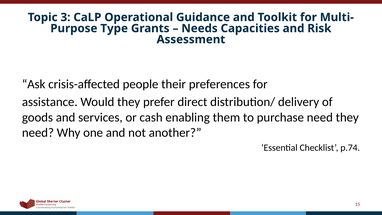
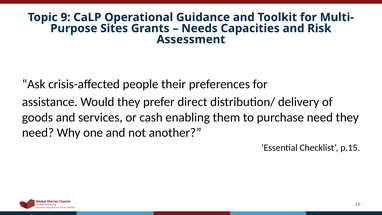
3: 3 -> 9 (66, 17)
Type: Type -> Sites (114, 28)
p.74: p.74 -> p.15 (350, 148)
